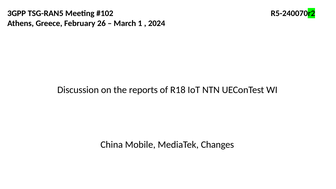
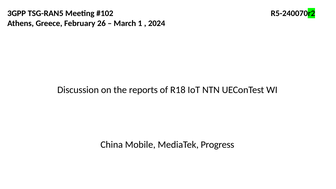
Changes: Changes -> Progress (217, 145)
